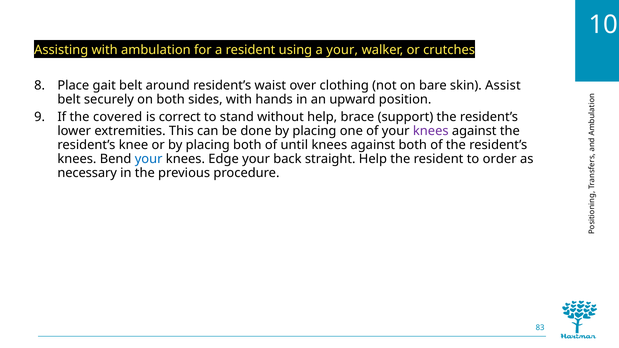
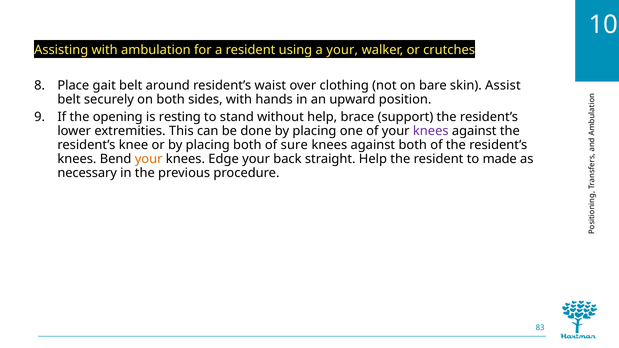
covered: covered -> opening (118, 117)
correct: correct -> resting (180, 117)
until: until -> sure (294, 145)
your colour: blue -> orange (149, 159)
order: order -> made (500, 159)
